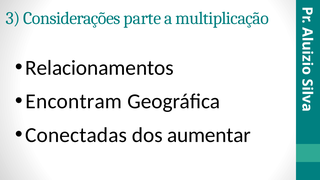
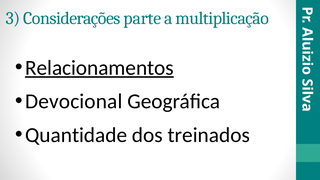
Relacionamentos underline: none -> present (99, 68)
Encontram: Encontram -> Devocional (74, 101)
Conectadas: Conectadas -> Quantidade (76, 135)
aumentar: aumentar -> treinados (209, 135)
